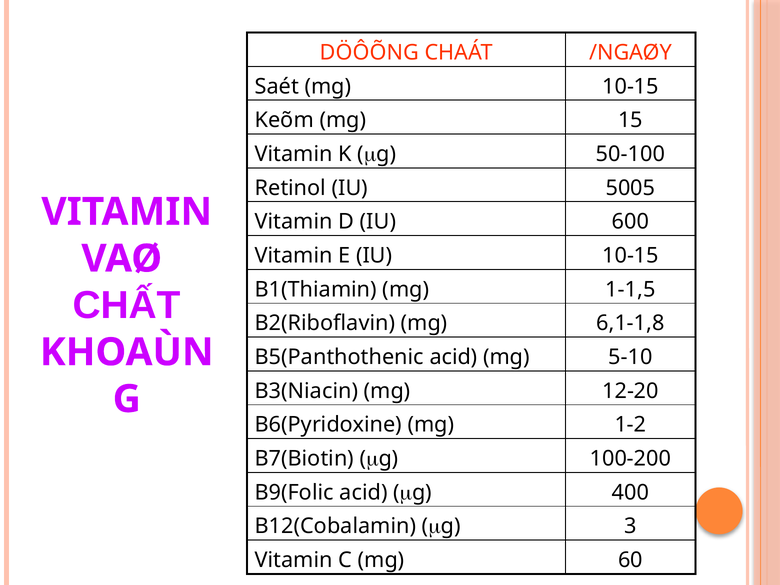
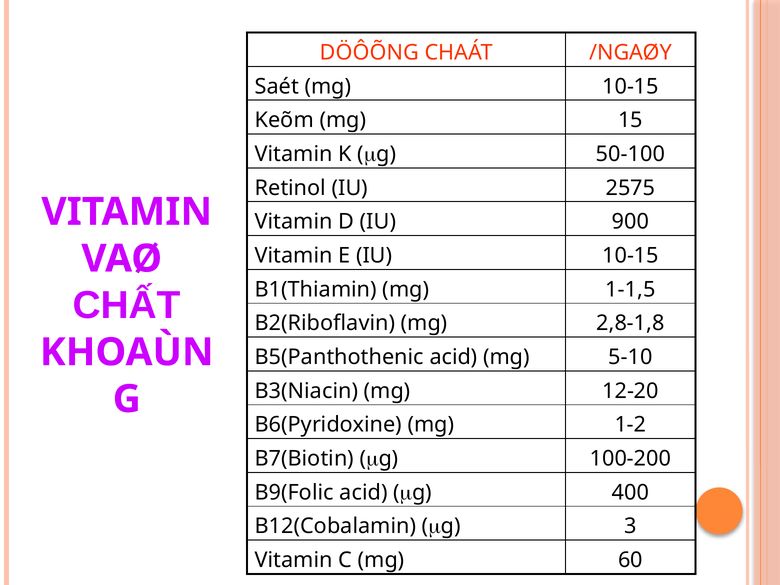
5005: 5005 -> 2575 (630, 188)
600: 600 -> 900 (630, 222)
6,1-1,8: 6,1-1,8 -> 2,8-1,8 (630, 323)
